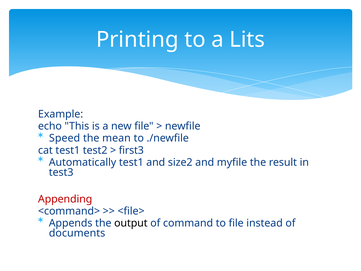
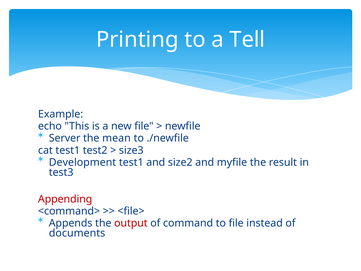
Lits: Lits -> Tell (247, 40)
Speed: Speed -> Server (65, 138)
first3: first3 -> size3 (131, 150)
Automatically: Automatically -> Development (83, 162)
output colour: black -> red (131, 223)
